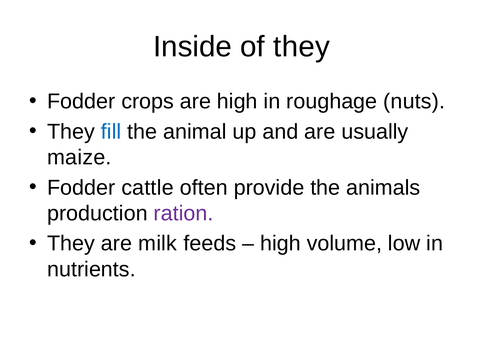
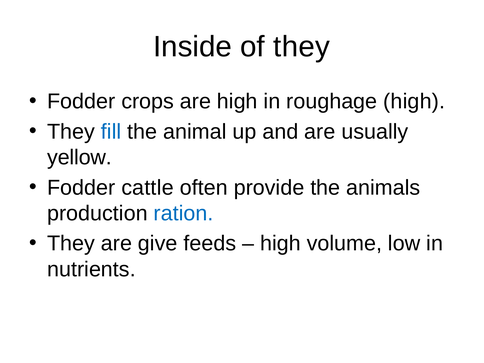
roughage nuts: nuts -> high (414, 102)
maize: maize -> yellow (80, 157)
ration colour: purple -> blue (183, 213)
milk: milk -> give (158, 244)
